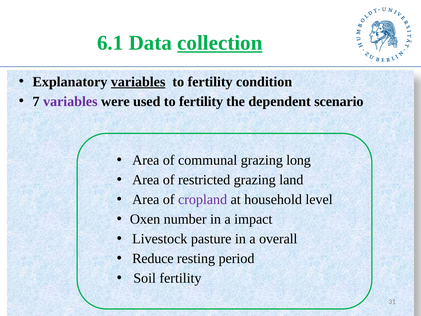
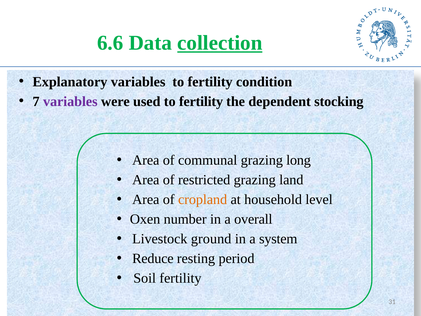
6.1: 6.1 -> 6.6 (110, 43)
variables underline: present -> none (138, 82)
scenario: scenario -> stocking (339, 101)
cropland colour: purple -> orange (203, 200)
impact: impact -> overall (253, 219)
pasture: pasture -> ground (211, 239)
overall: overall -> system (278, 239)
